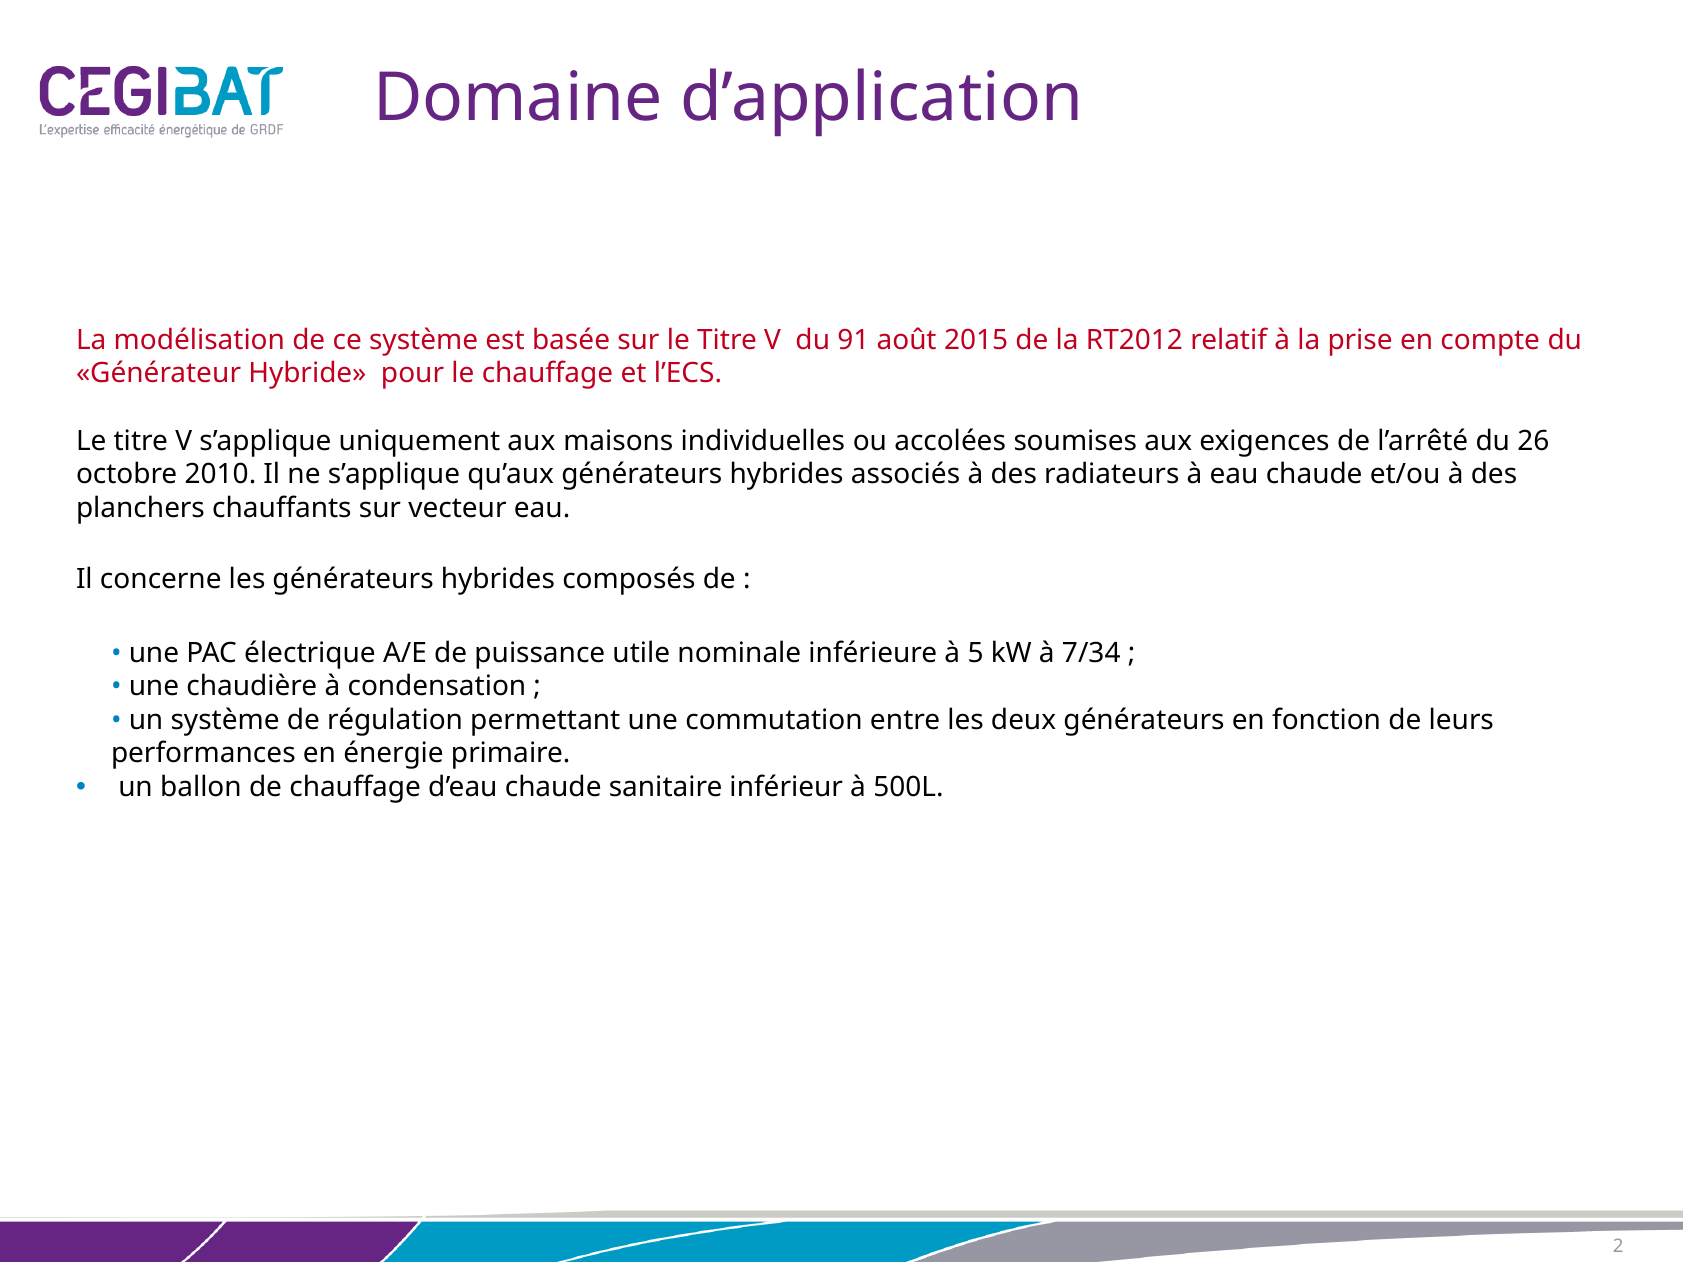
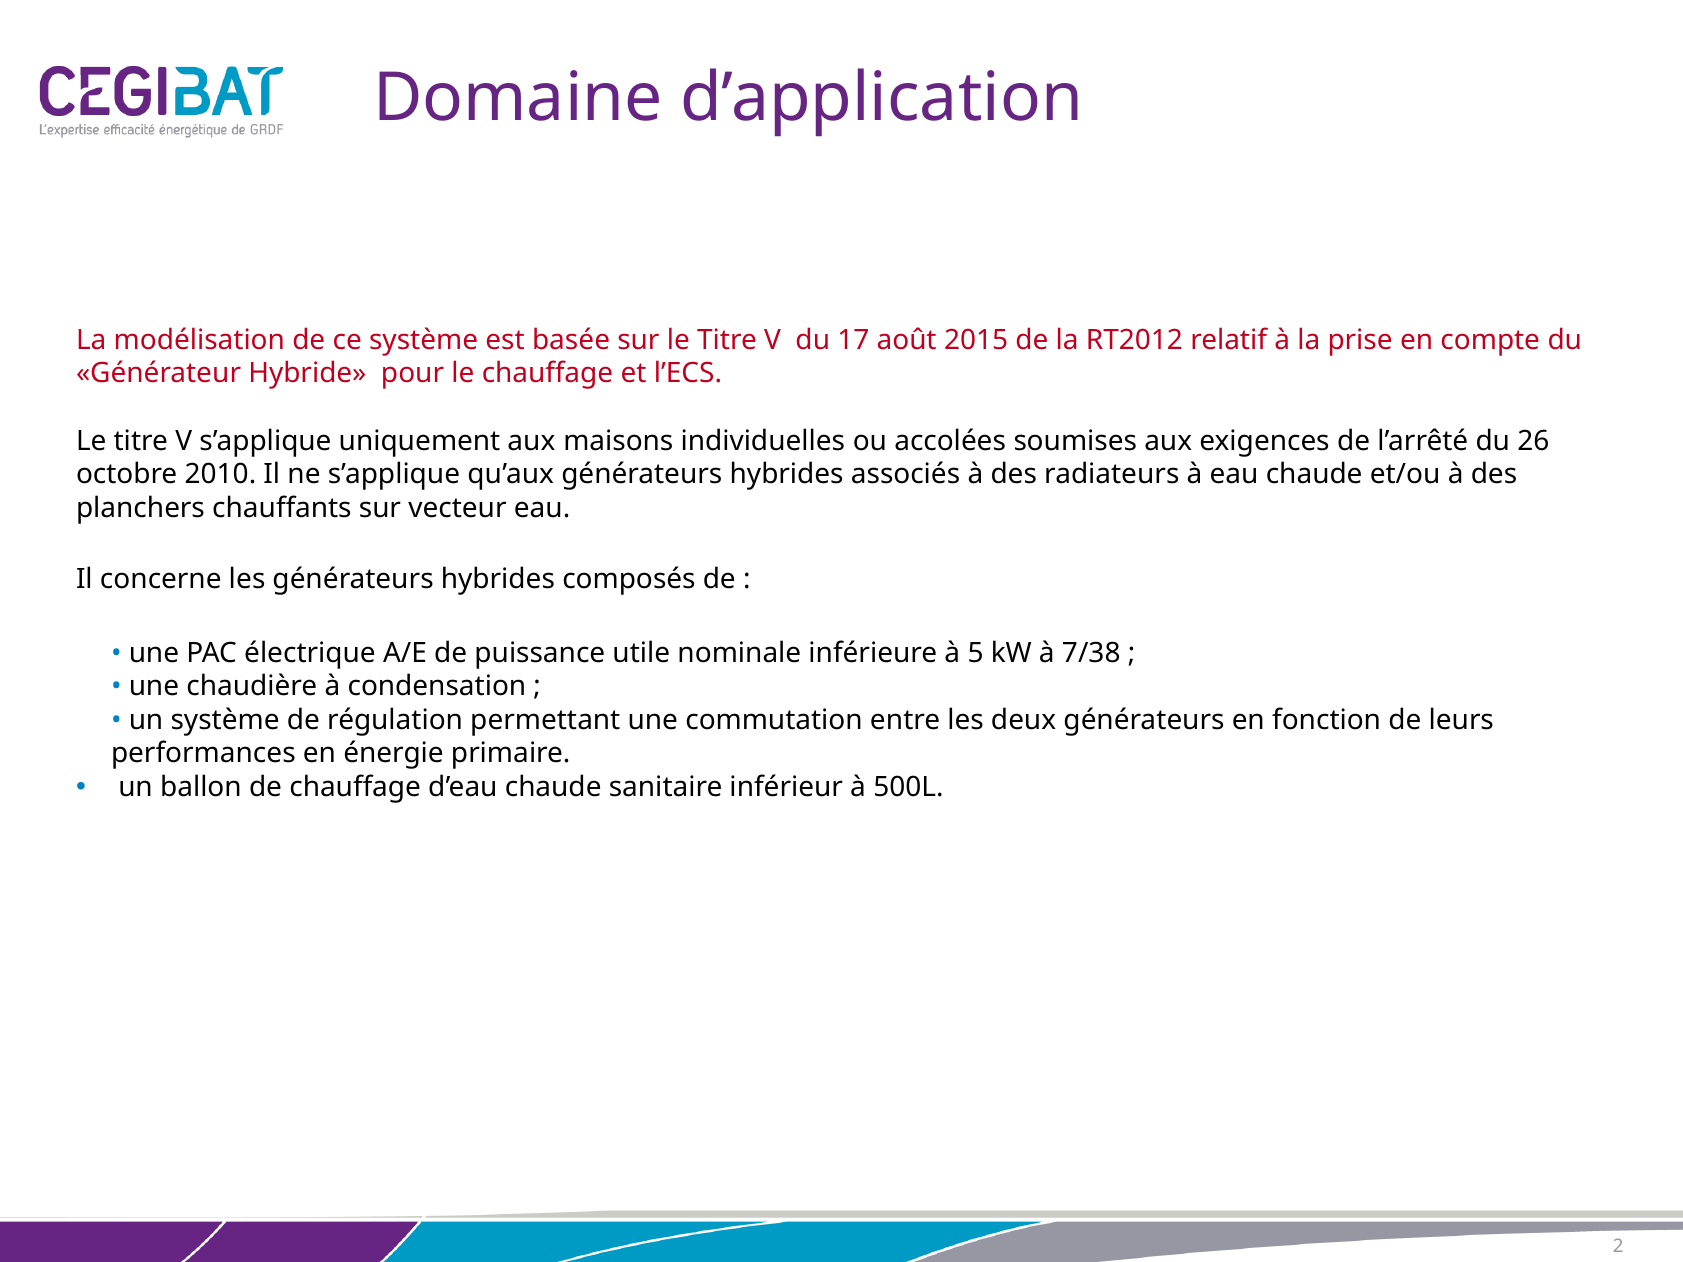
91: 91 -> 17 (853, 340)
7/34: 7/34 -> 7/38 (1091, 653)
